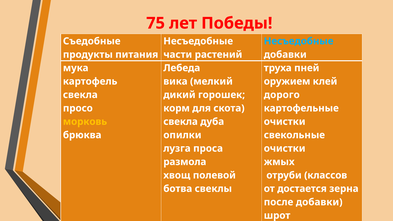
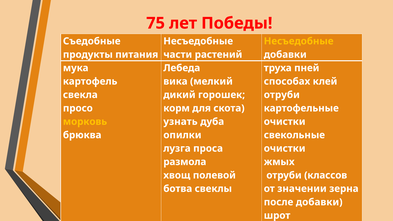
Несъедобные colour: light blue -> yellow (299, 41)
оружием: оружием -> способах (287, 81)
дорого: дорого -> отруби (282, 95)
свекла: свекла -> узнать (180, 122)
достается: достается -> значении (302, 189)
